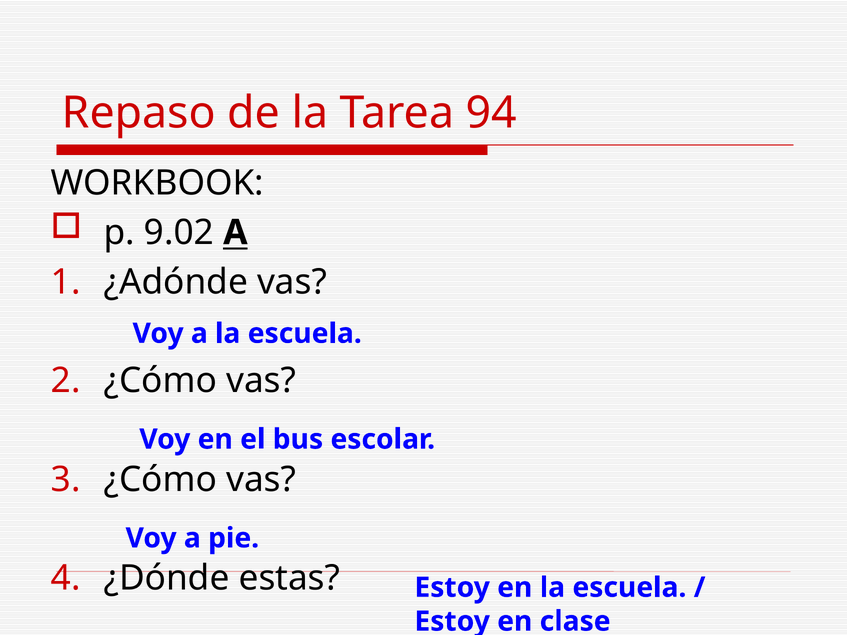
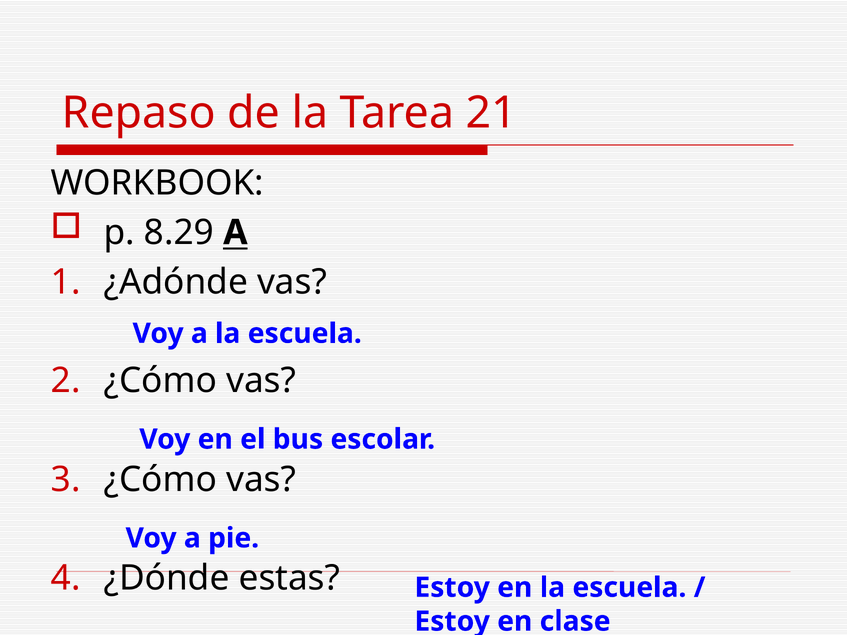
94: 94 -> 21 (491, 113)
9.02: 9.02 -> 8.29 (179, 233)
